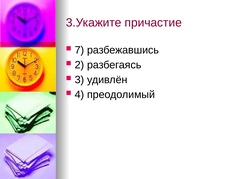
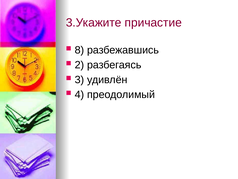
7: 7 -> 8 (79, 50)
